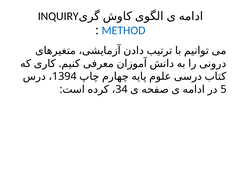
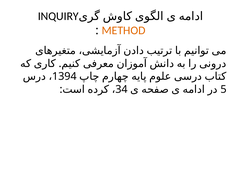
METHOD colour: blue -> orange (124, 30)
